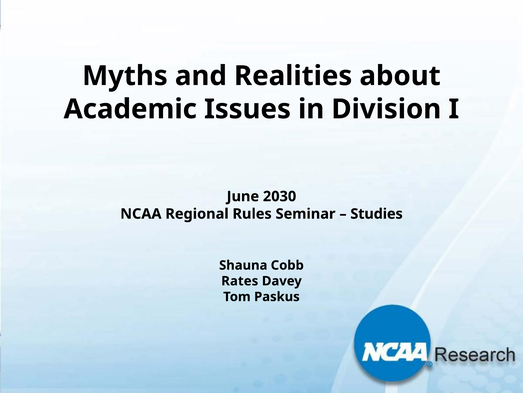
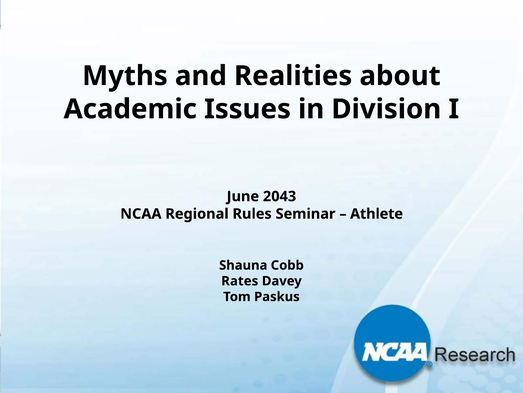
2030: 2030 -> 2043 (280, 196)
Studies: Studies -> Athlete (377, 214)
